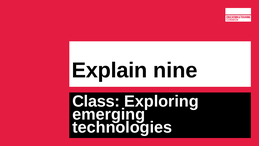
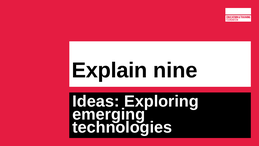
Class: Class -> Ideas (96, 101)
